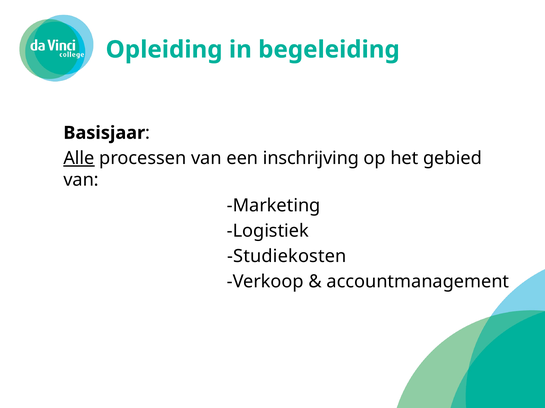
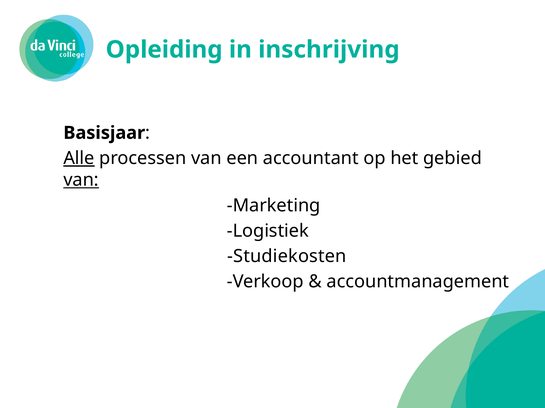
begeleiding: begeleiding -> inschrijving (329, 50)
inschrijving: inschrijving -> accountant (311, 159)
van underline: none -> present (81, 180)
